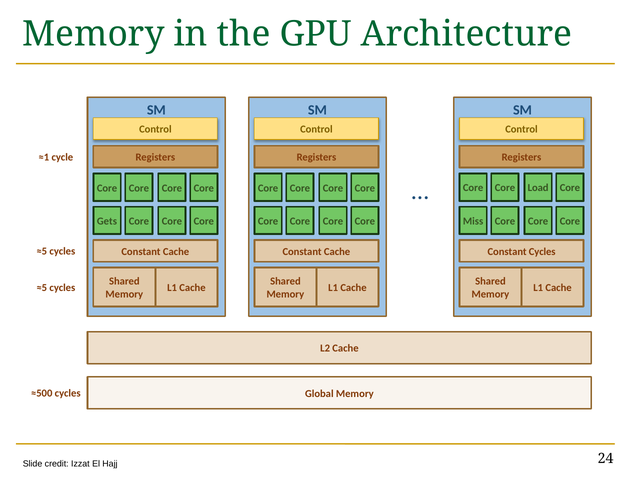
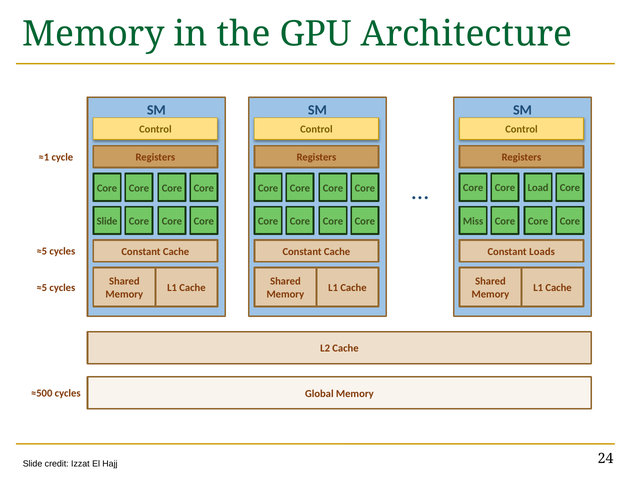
Gets: Gets -> Slide (107, 221)
Constant Cycles: Cycles -> Loads (542, 252)
